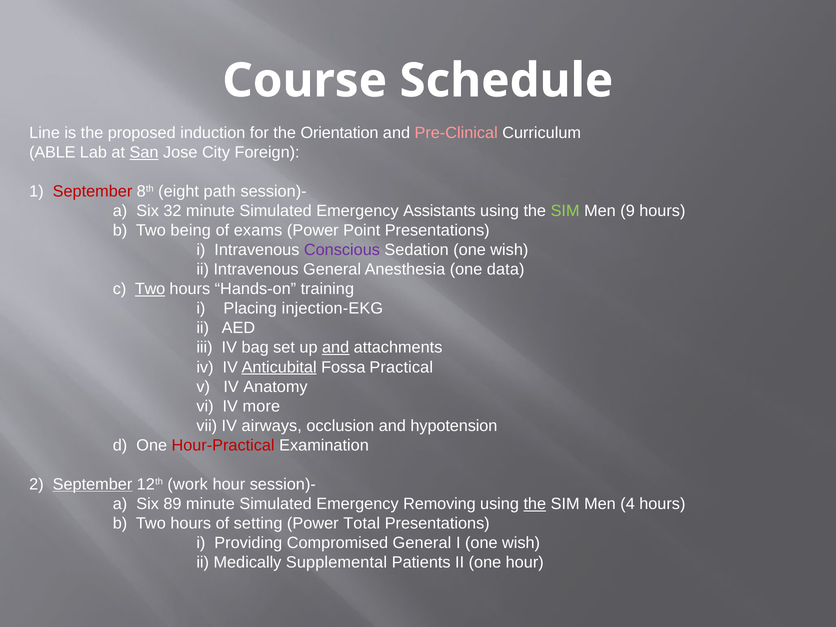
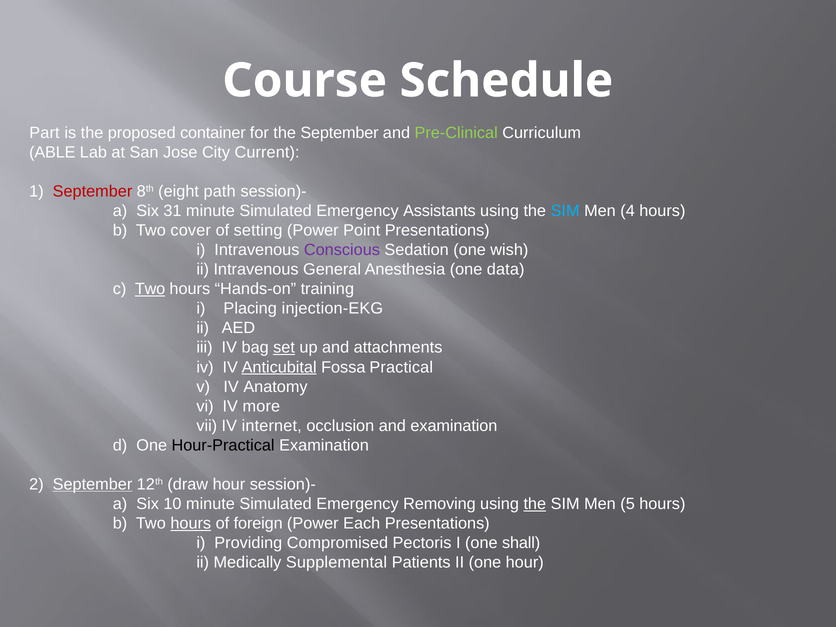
Line: Line -> Part (44, 133)
induction: induction -> container (213, 133)
the Orientation: Orientation -> September (340, 133)
Pre-Clinical colour: pink -> light green (456, 133)
San underline: present -> none (144, 152)
Foreign: Foreign -> Current (267, 152)
32: 32 -> 31 (172, 211)
SIM colour: light green -> light blue (565, 211)
9: 9 -> 4 (628, 211)
being: being -> cover (191, 231)
exams: exams -> setting (258, 231)
set underline: none -> present (284, 348)
and underline: present -> none (336, 348)
airways: airways -> internet (272, 426)
and hypotension: hypotension -> examination (454, 426)
Hour-Practical colour: red -> black (223, 445)
work: work -> draw (188, 484)
89: 89 -> 10 (172, 504)
4: 4 -> 5 (628, 504)
hours underline: none -> present (191, 523)
setting: setting -> foreign (258, 523)
Total: Total -> Each (362, 523)
Compromised General: General -> Pectoris (422, 543)
I one wish: wish -> shall (521, 543)
